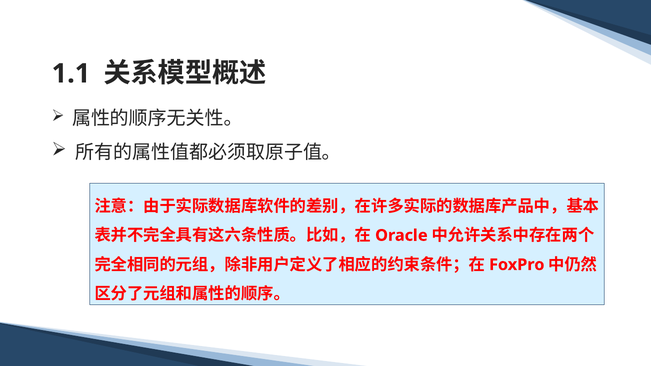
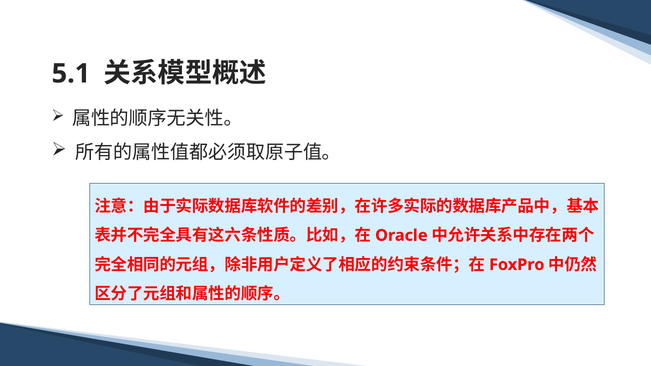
1.1: 1.1 -> 5.1 (71, 74)
